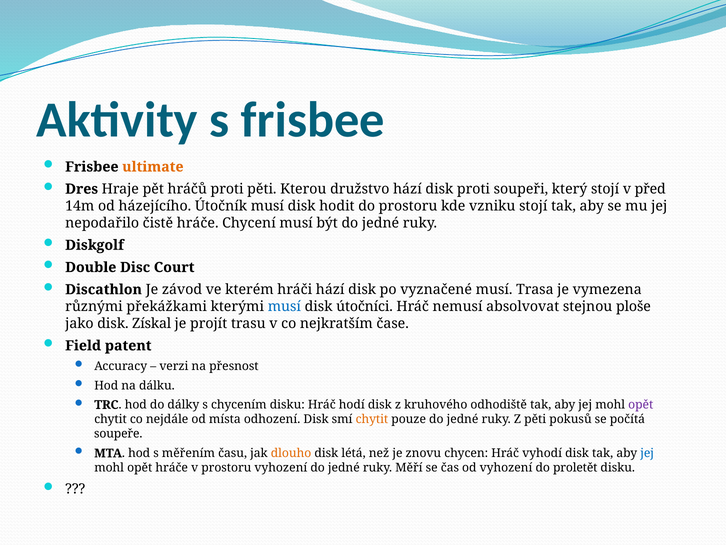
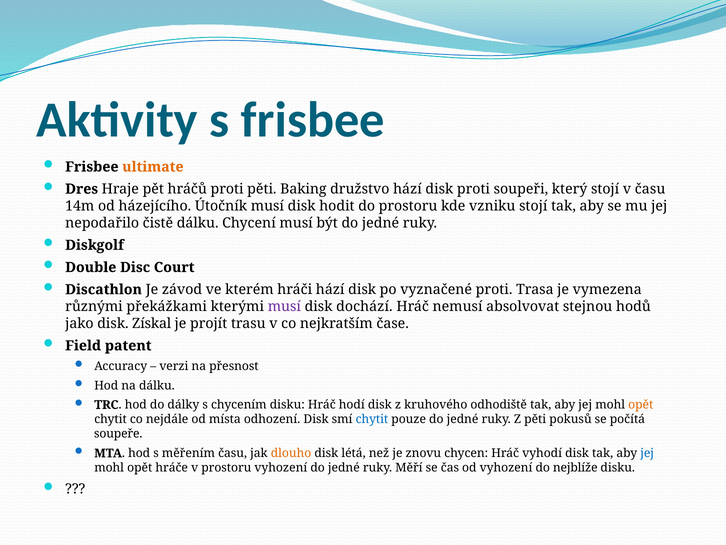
Kterou: Kterou -> Baking (303, 189)
v před: před -> času (650, 189)
čistě hráče: hráče -> dálku (198, 223)
vyznačené musí: musí -> proti (494, 289)
musí colour: blue -> purple (284, 306)
útočníci: útočníci -> dochází (364, 306)
ploše: ploše -> hodů (633, 306)
opět colour: purple -> orange (641, 405)
chytit colour: orange -> blue (372, 419)
proletět: proletět -> nejblíže (575, 467)
